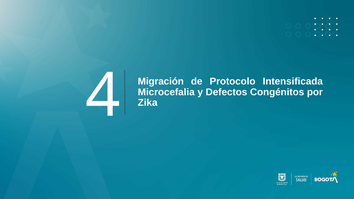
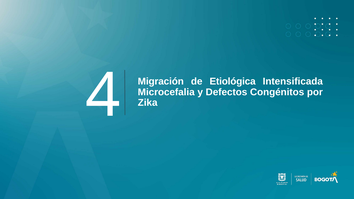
Protocolo: Protocolo -> Etiológica (233, 81)
